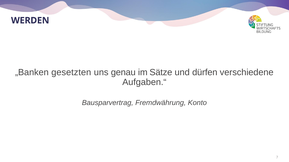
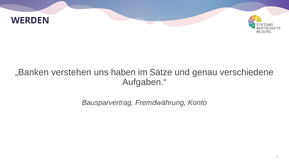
gesetzten: gesetzten -> verstehen (71, 73)
genau: genau -> haben (123, 73)
dürfen: dürfen -> genau (205, 73)
